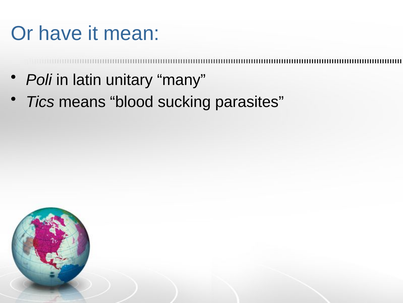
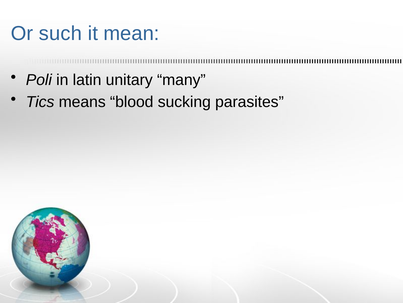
have: have -> such (60, 33)
